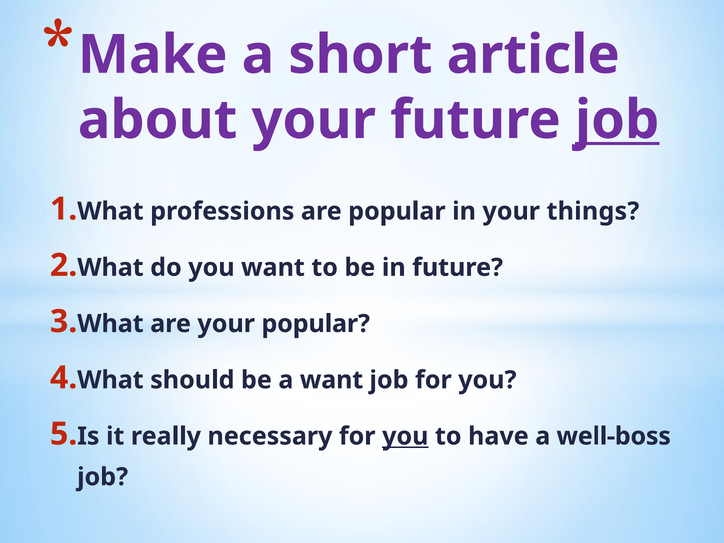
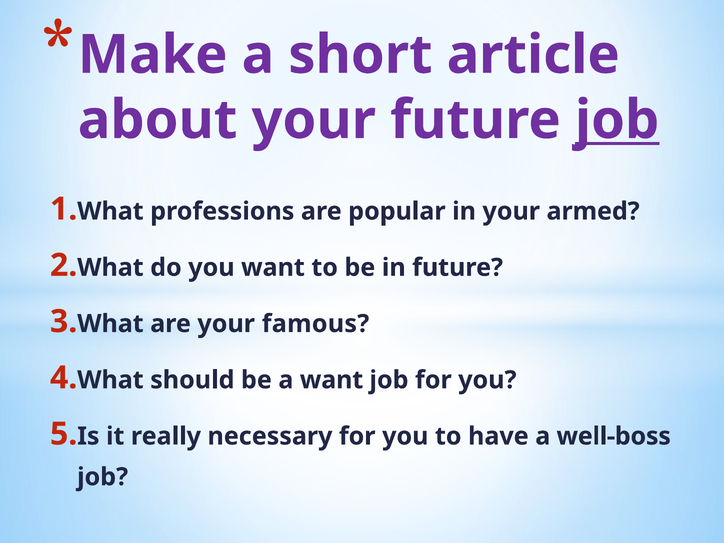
things: things -> armed (593, 211)
your popular: popular -> famous (316, 324)
you underline: present -> none (405, 436)
